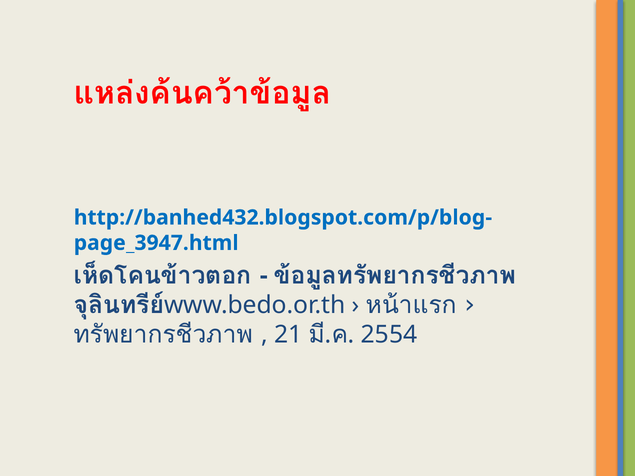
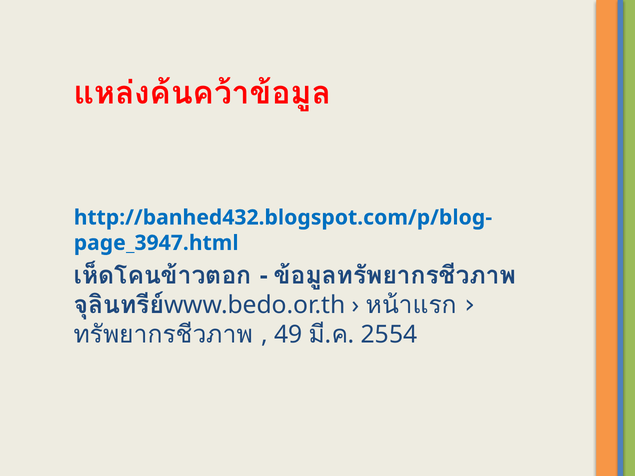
21: 21 -> 49 (288, 335)
